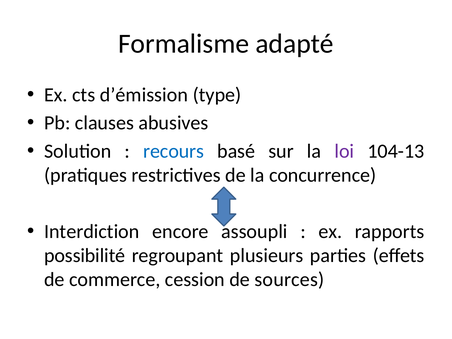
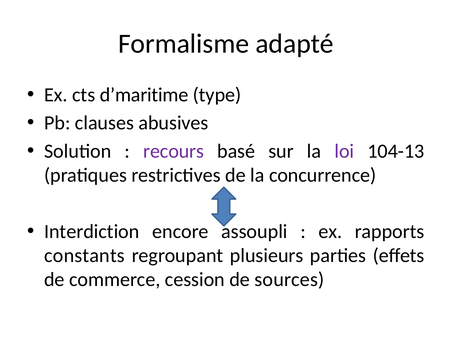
d’émission: d’émission -> d’maritime (144, 95)
recours colour: blue -> purple (174, 151)
possibilité: possibilité -> constants (85, 256)
